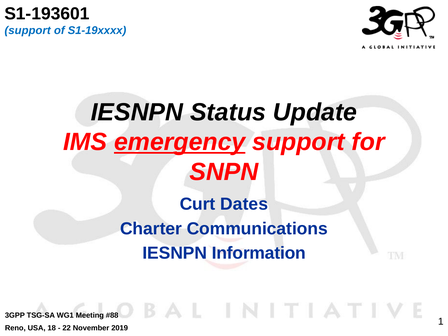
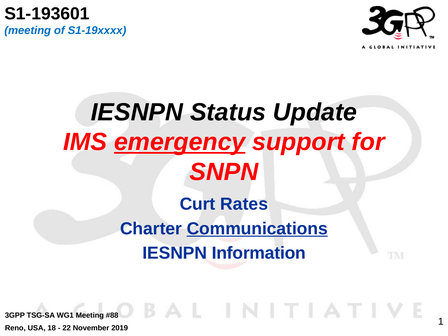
support: support -> meeting (28, 31)
Dates: Dates -> Rates (244, 204)
Communications underline: none -> present (257, 229)
